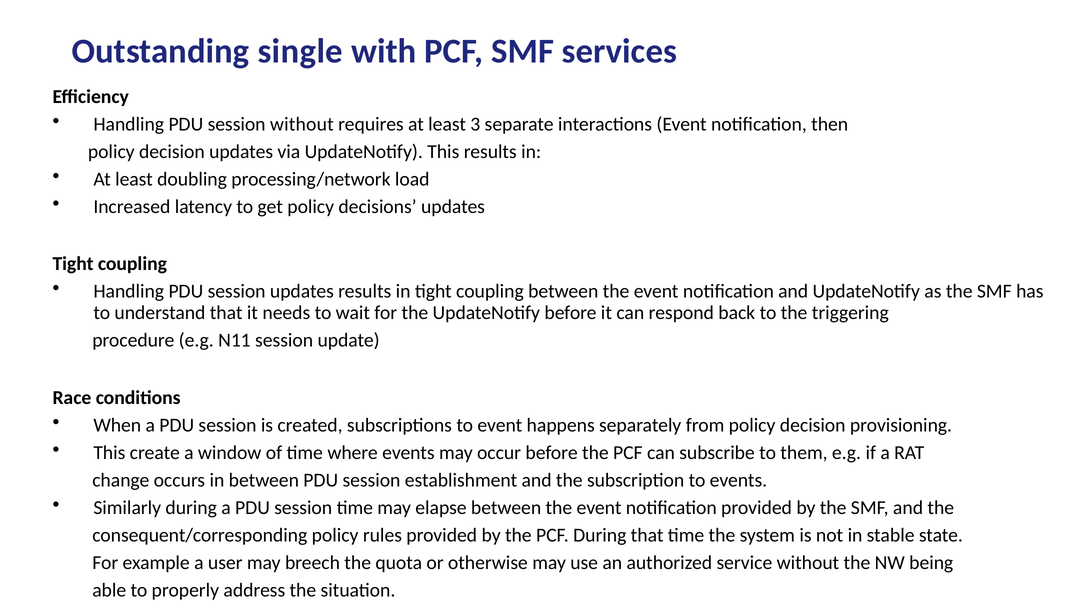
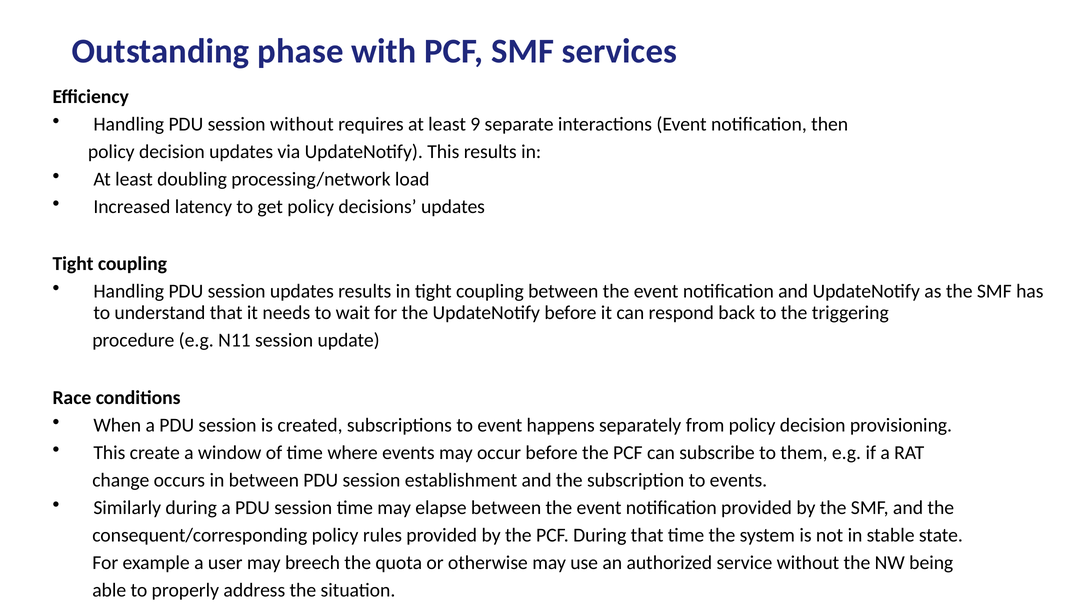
single: single -> phase (300, 51)
3: 3 -> 9 (475, 124)
